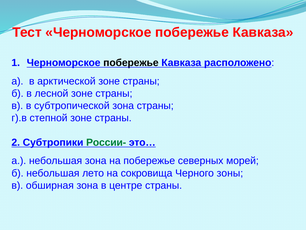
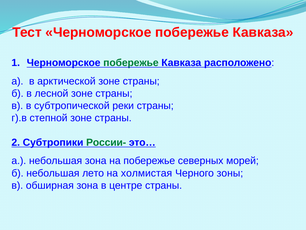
побережье colour: black -> green (131, 63)
субтропической зона: зона -> реки (123, 105)
сокровища: сокровища -> холмистая (147, 173)
